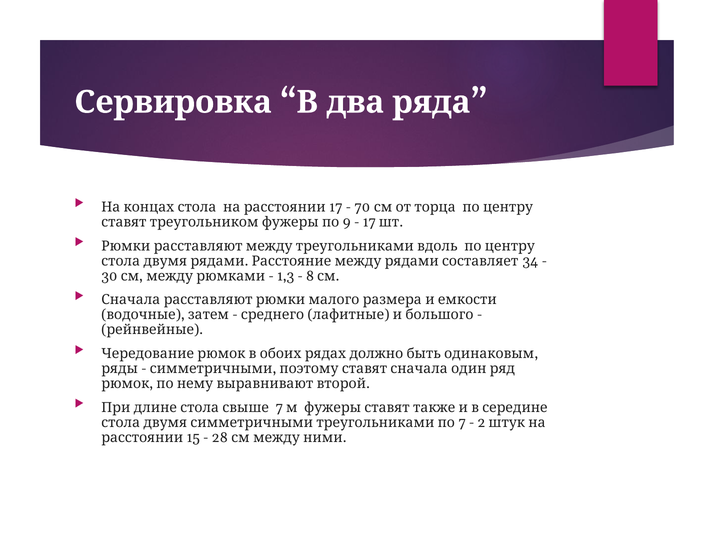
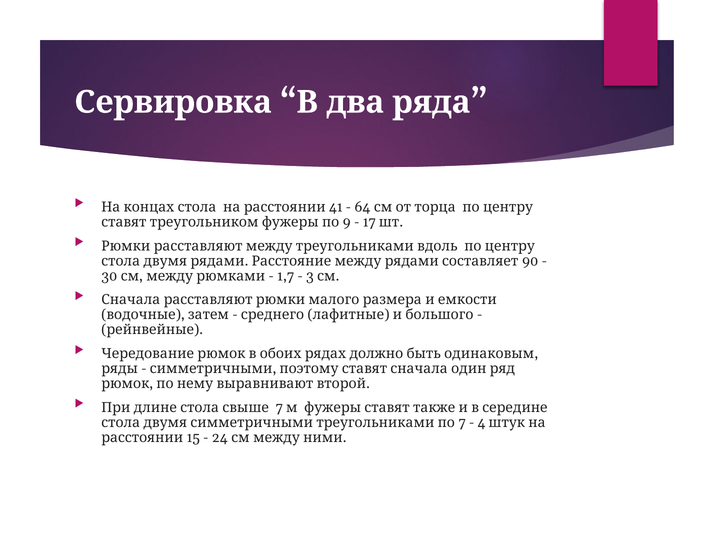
17: 17 -> 41 (336, 207)
70: 70 -> 64 (362, 207)
34: 34 -> 90 (530, 261)
1,3: 1,3 -> 1,7 (286, 276)
8: 8 -> 3 (310, 276)
2: 2 -> 4 (482, 422)
28: 28 -> 24 (220, 437)
